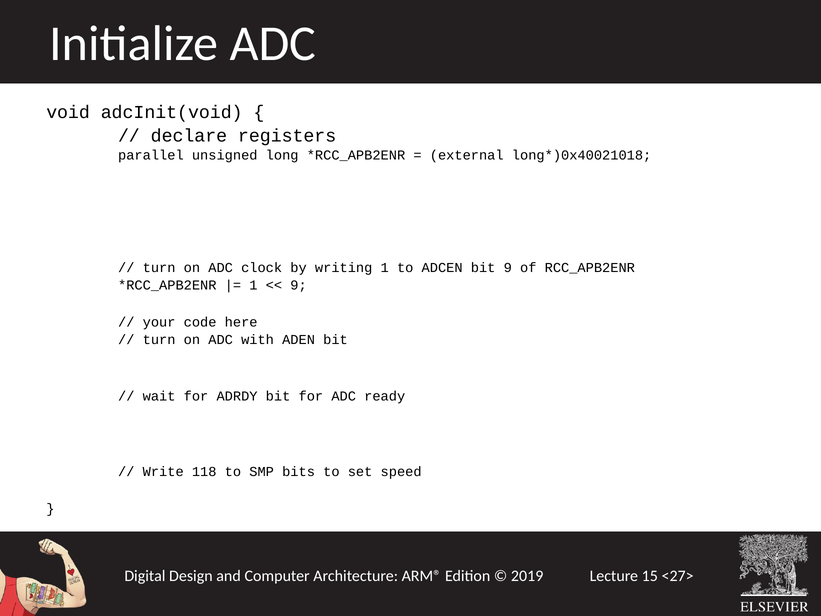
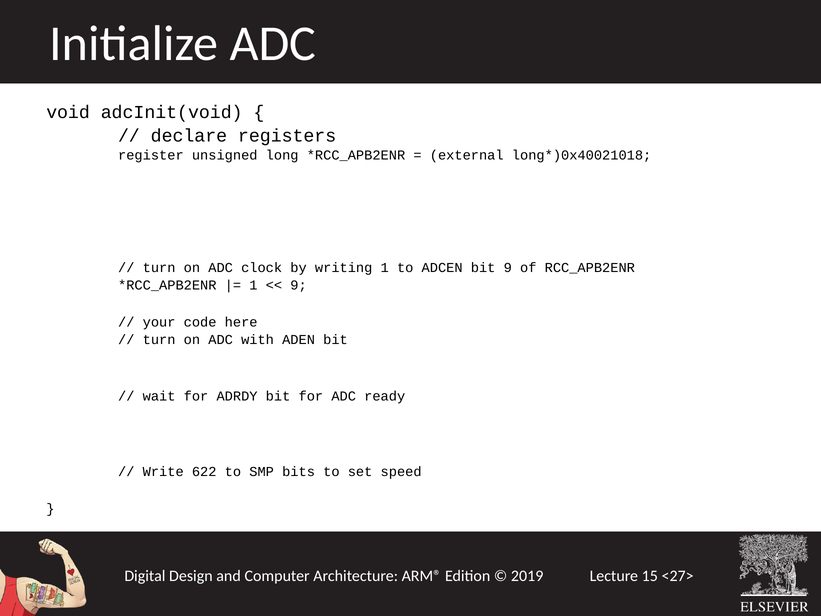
parallel: parallel -> register (151, 155)
118: 118 -> 622 (204, 471)
